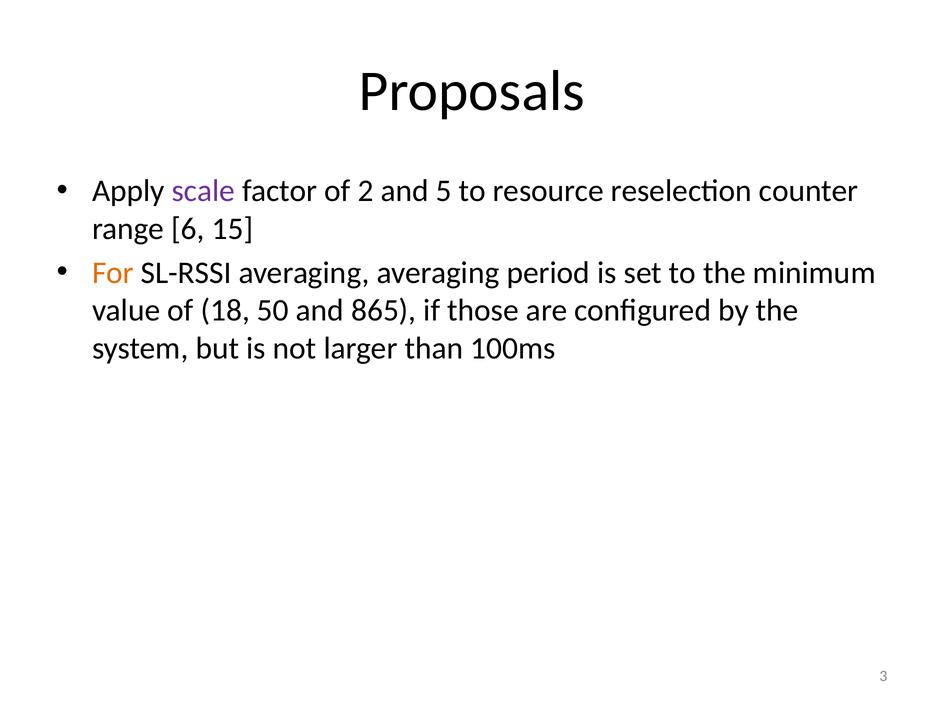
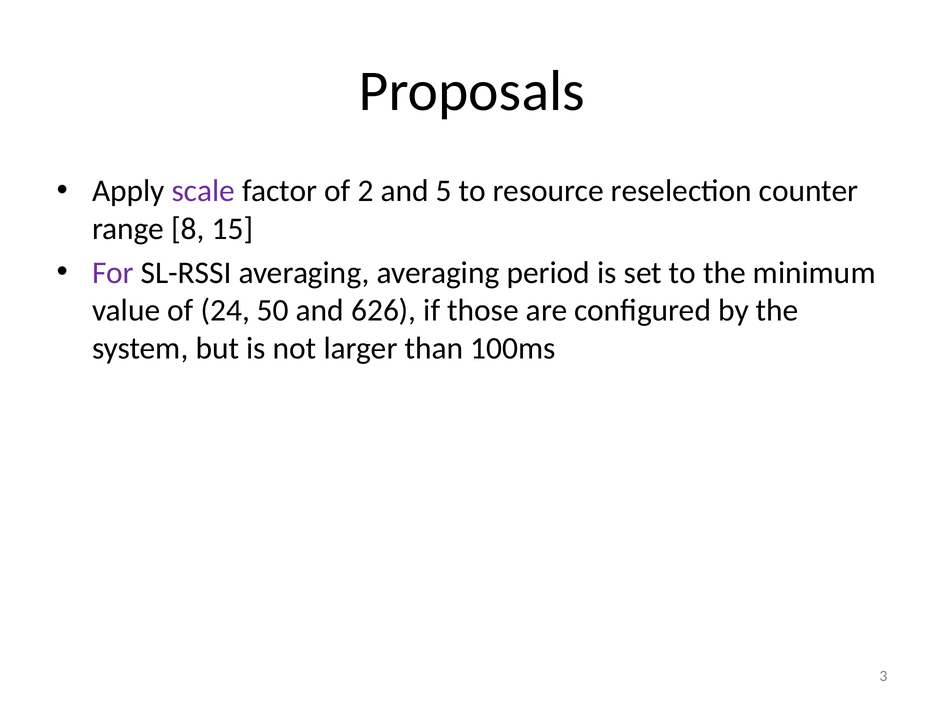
6: 6 -> 8 (188, 229)
For colour: orange -> purple (113, 273)
18: 18 -> 24 (225, 311)
865: 865 -> 626 (384, 311)
